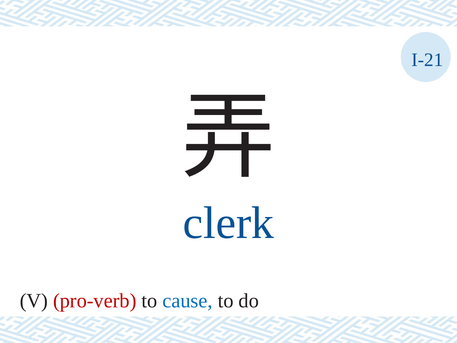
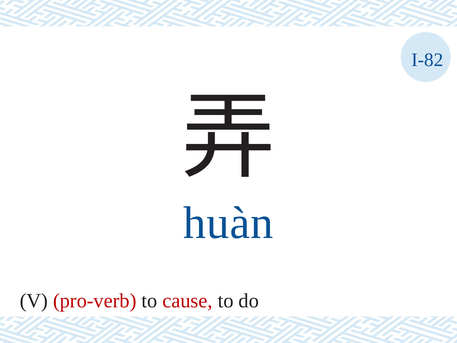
I-21: I-21 -> I-82 (427, 60)
clerk: clerk -> huàn (228, 223)
cause colour: blue -> red (188, 301)
